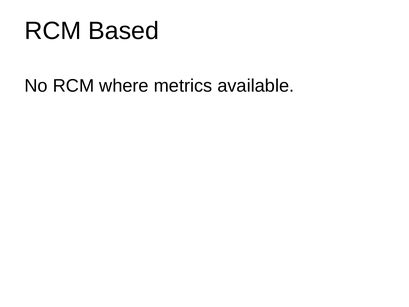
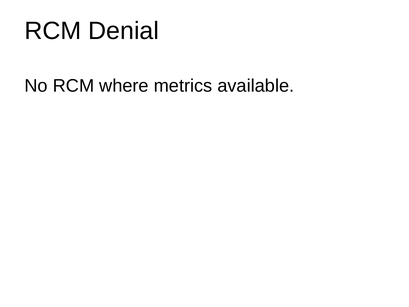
Based: Based -> Denial (124, 31)
